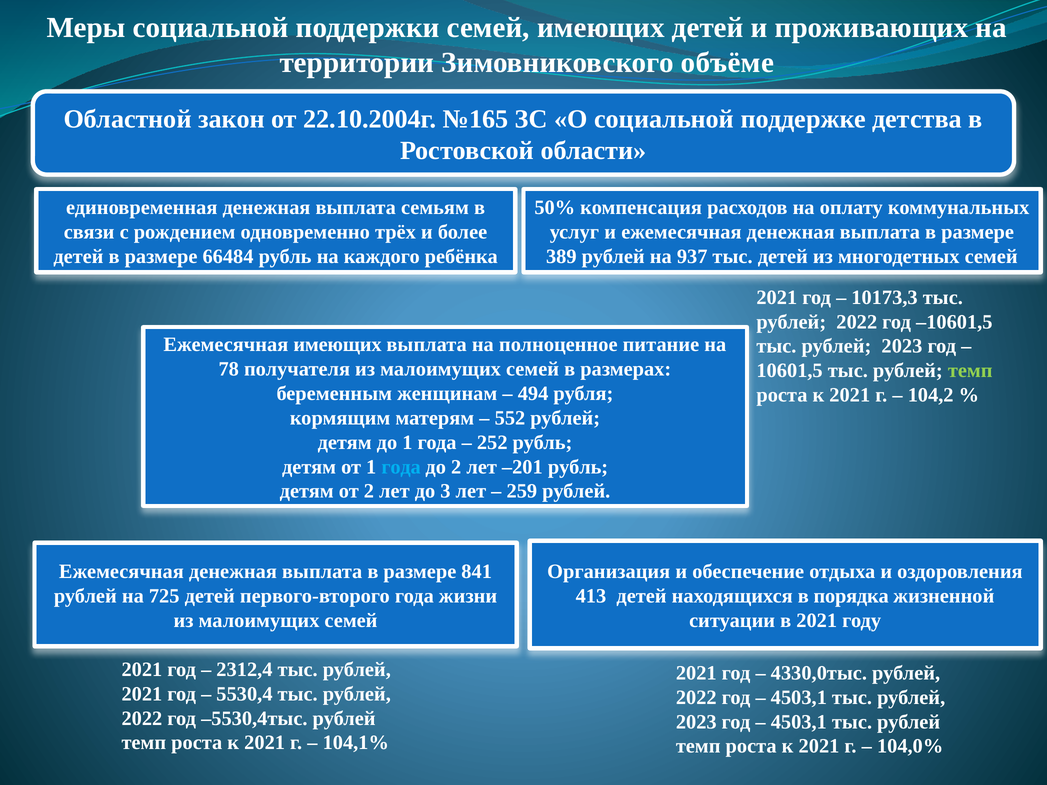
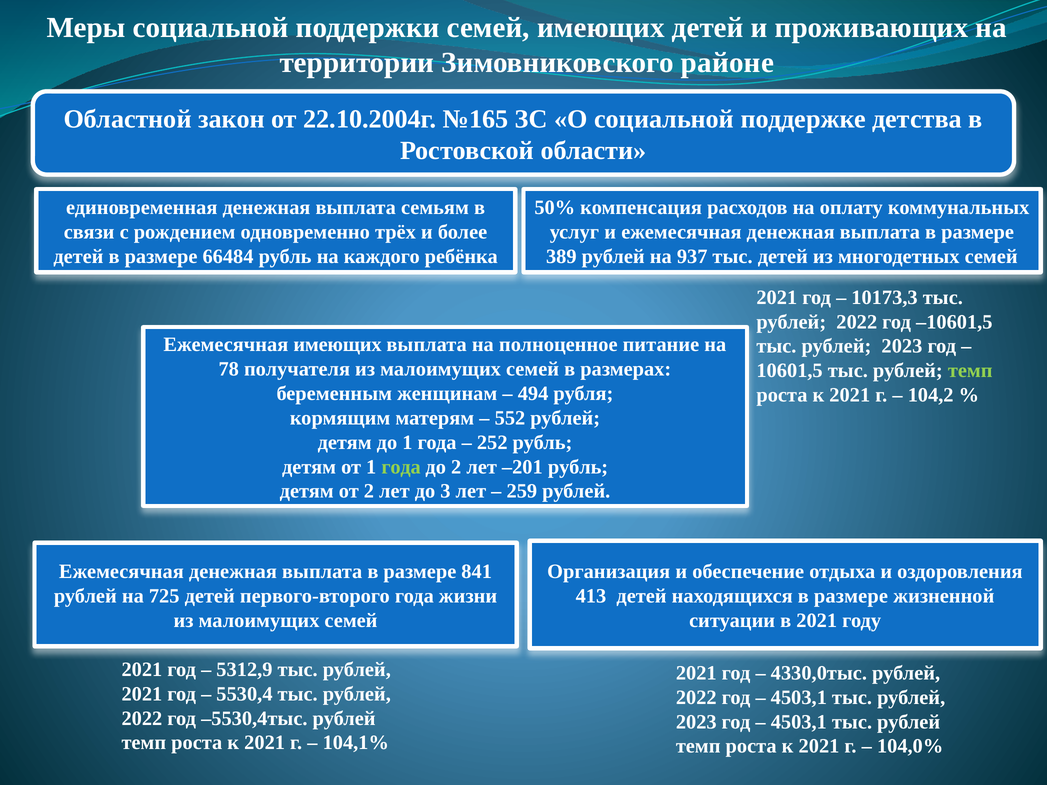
объёме: объёме -> районе (727, 62)
года colour: light blue -> light green (401, 467)
находящихся в порядка: порядка -> размере (851, 596)
2312,4: 2312,4 -> 5312,9 (244, 670)
